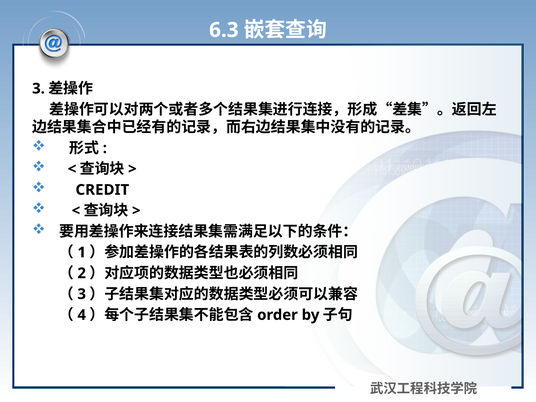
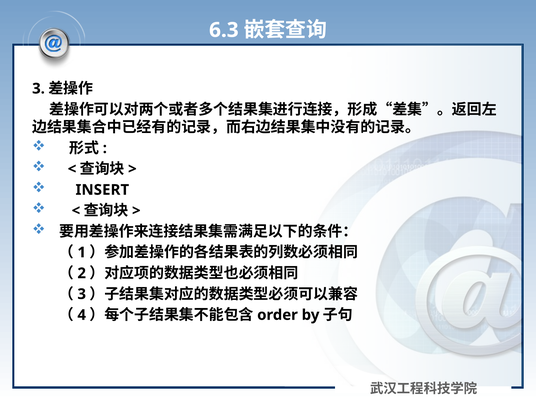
CREDIT: CREDIT -> INSERT (102, 190)
